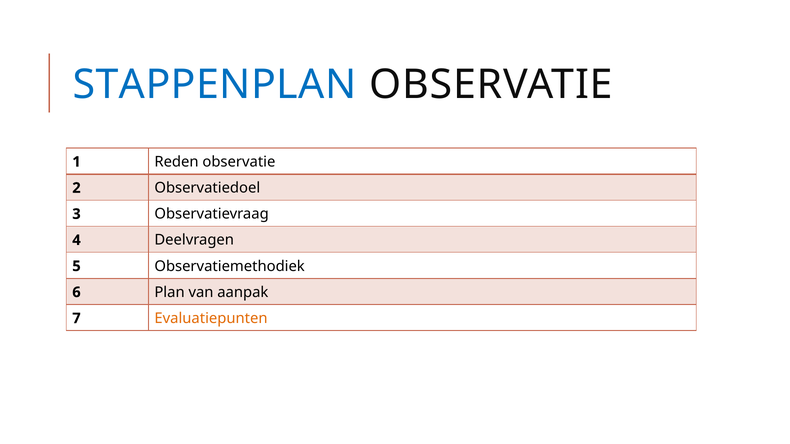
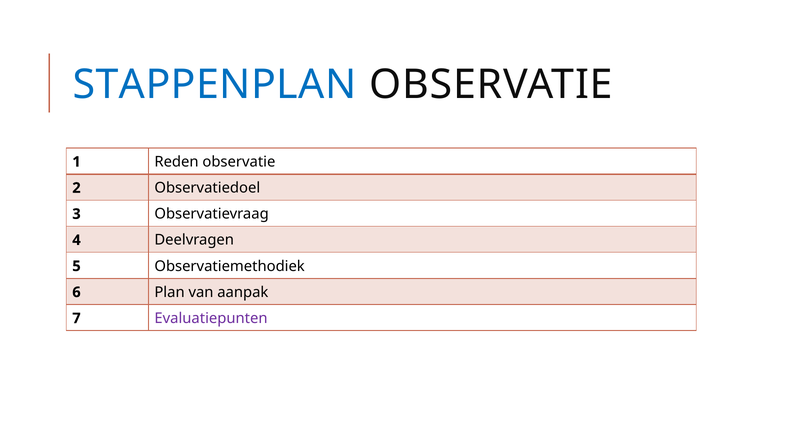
Evaluatiepunten colour: orange -> purple (211, 319)
